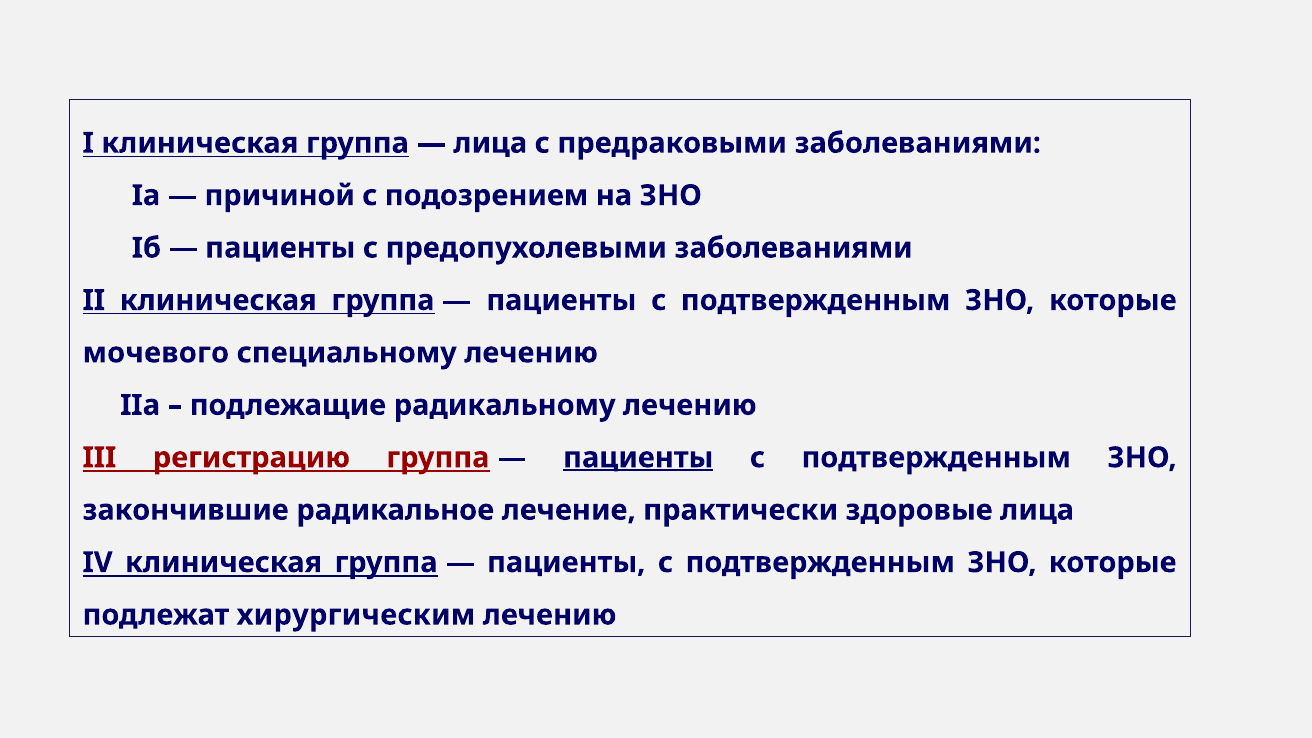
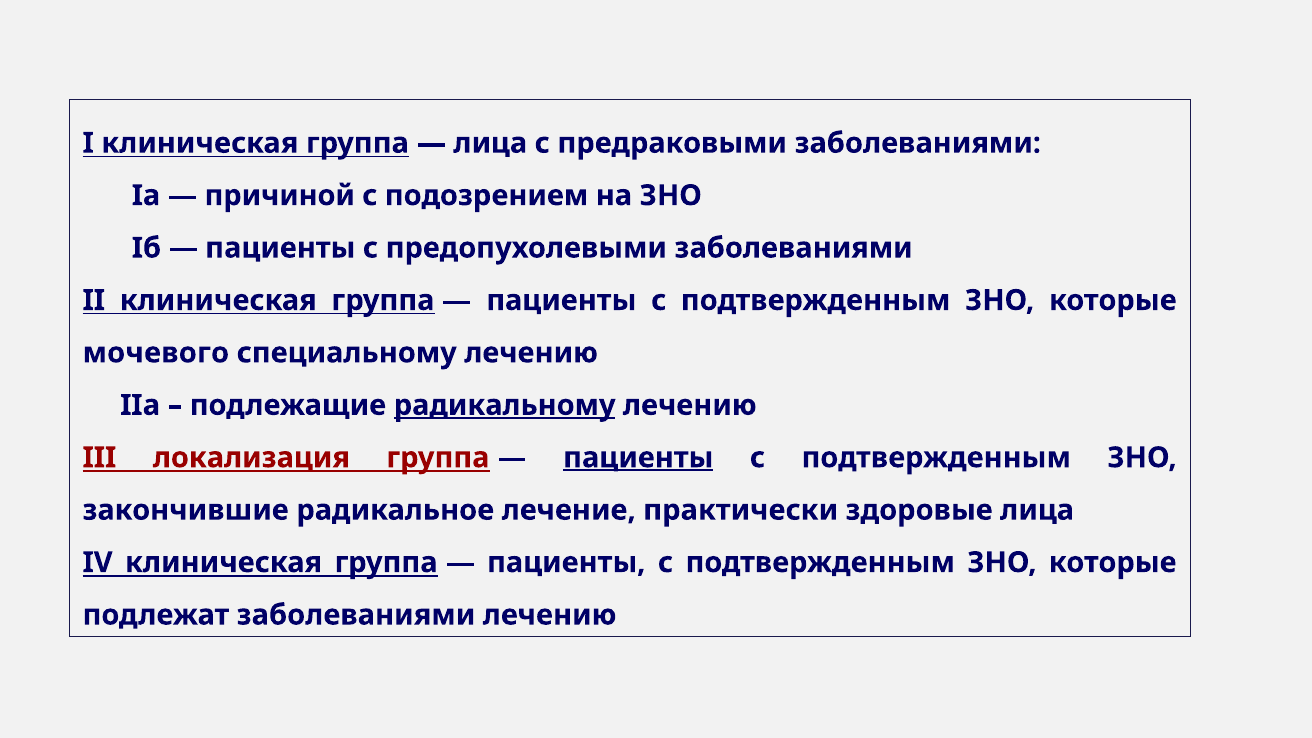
радикальному underline: none -> present (505, 405)
регистрацию: регистрацию -> локализация (251, 458)
подлежат хирургическим: хирургическим -> заболеваниями (356, 615)
